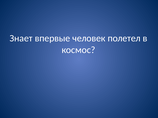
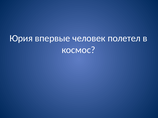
Знает: Знает -> Юрия (21, 38)
